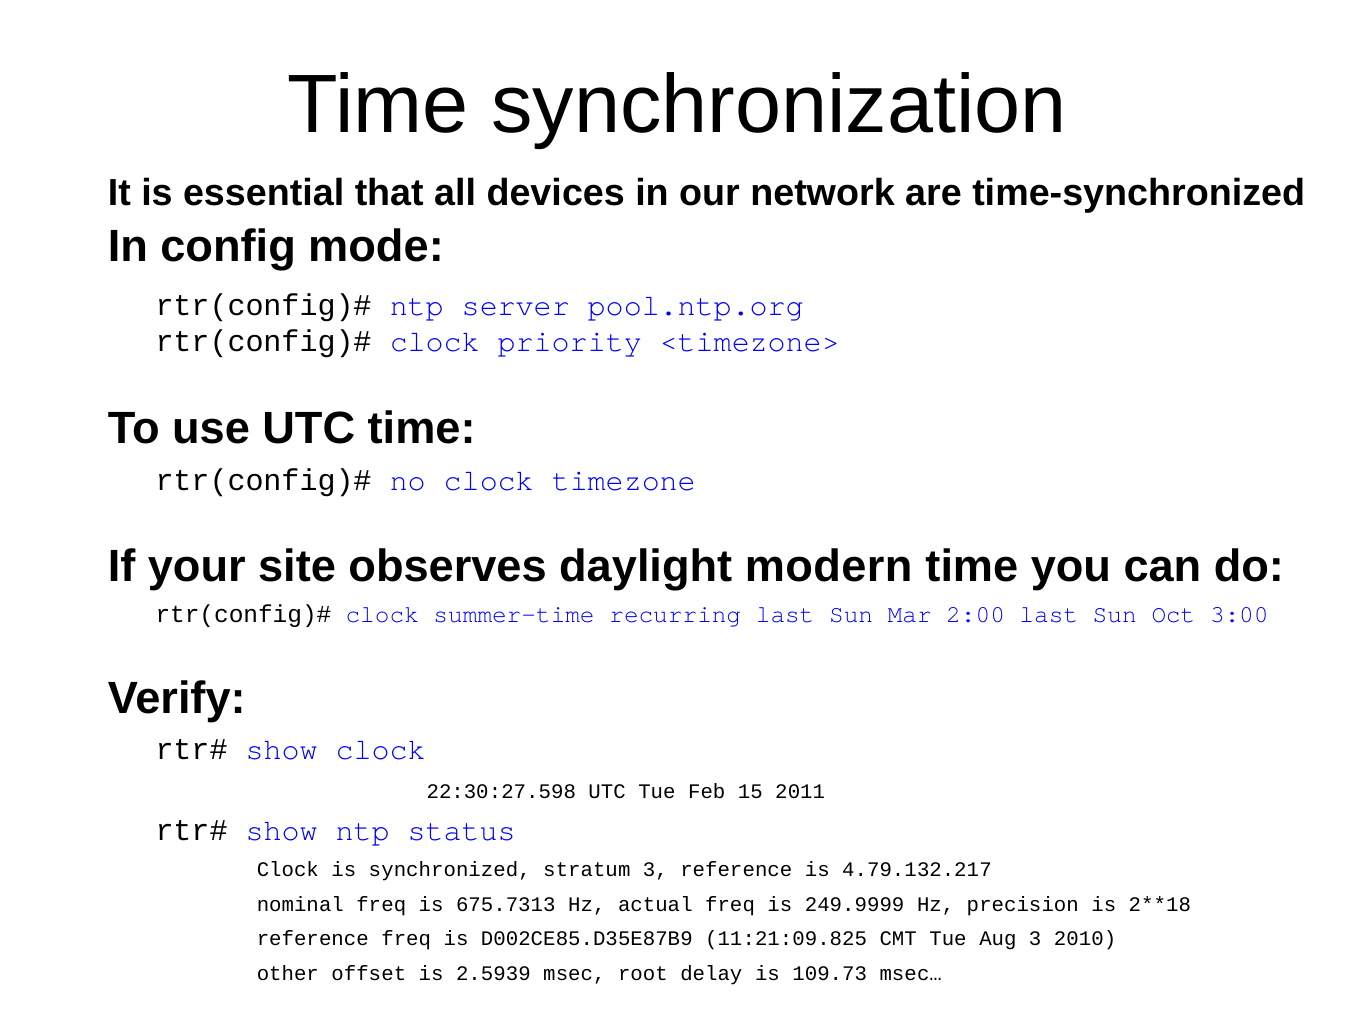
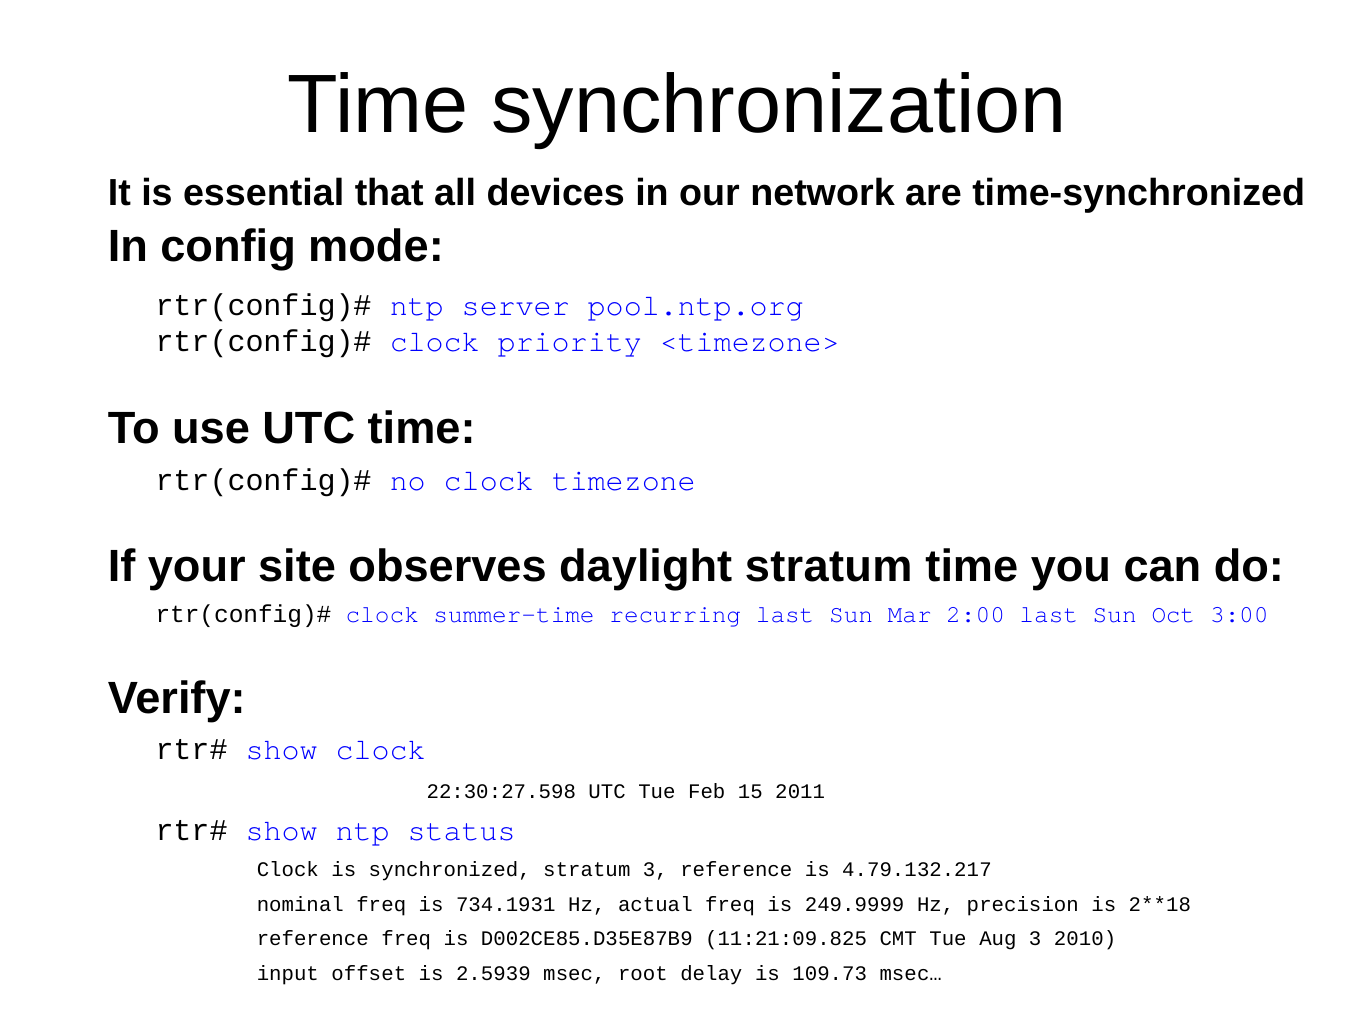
daylight modern: modern -> stratum (829, 567)
675.7313: 675.7313 -> 734.1931 (506, 905)
other: other -> input (288, 974)
